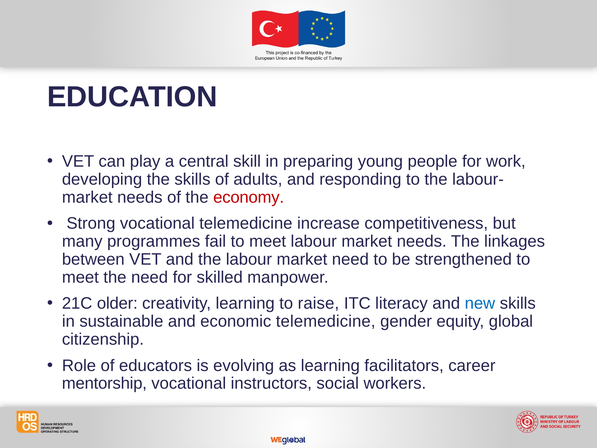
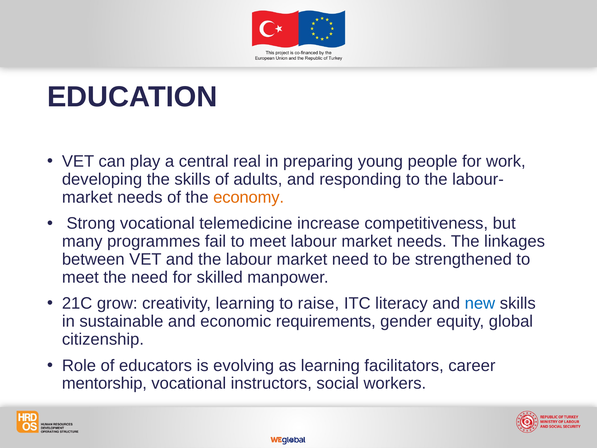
skill: skill -> real (247, 161)
economy colour: red -> orange (249, 197)
older: older -> grow (117, 303)
economic telemedicine: telemedicine -> requirements (326, 321)
